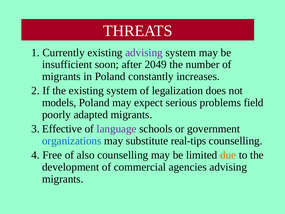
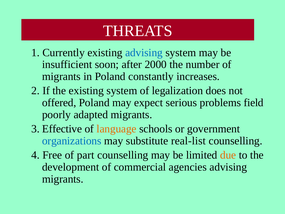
advising colour: purple -> blue (144, 52)
2049: 2049 -> 2000 (156, 64)
models: models -> offered (59, 103)
language colour: purple -> orange (117, 129)
real-tips: real-tips -> real-list (188, 141)
also: also -> part (86, 155)
